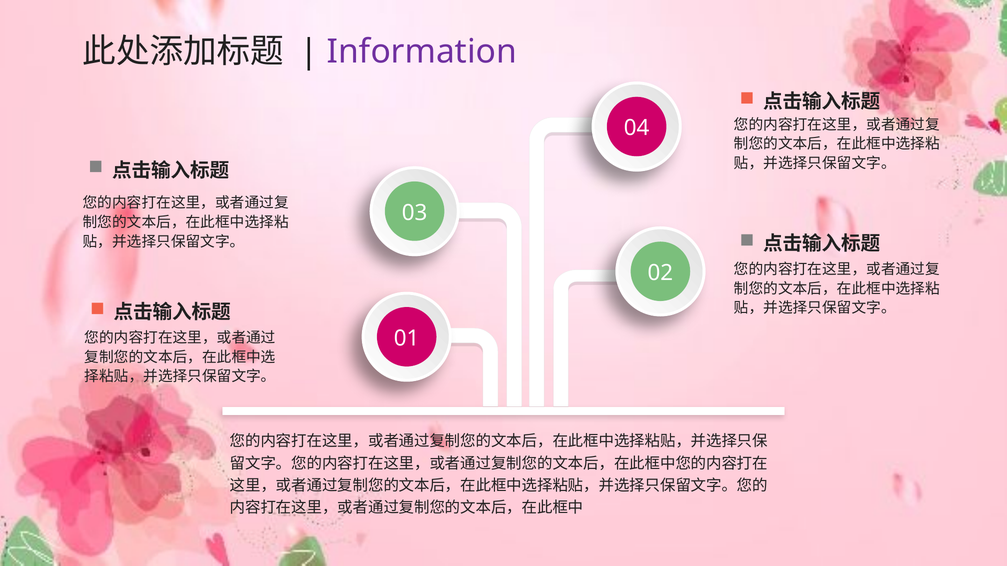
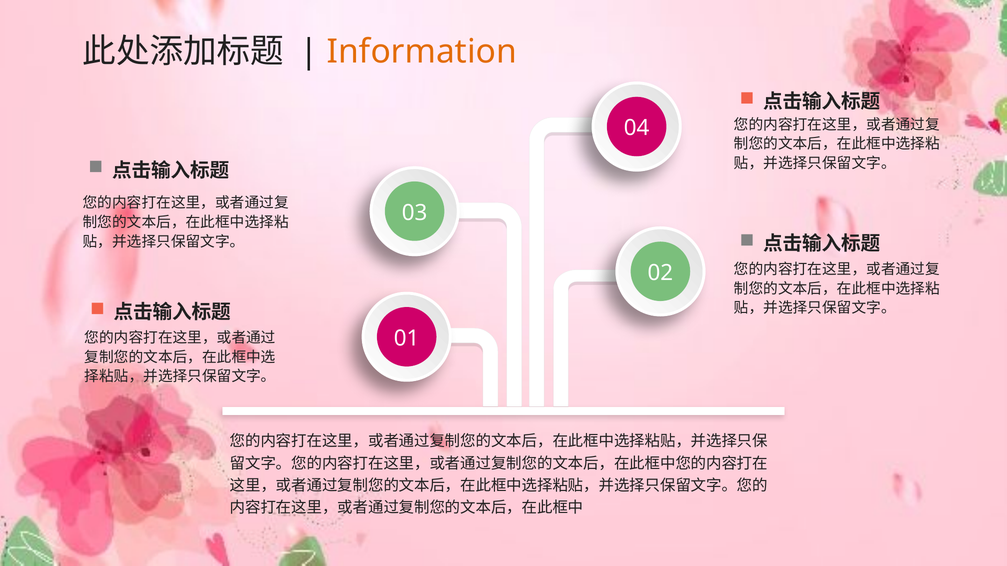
Information colour: purple -> orange (422, 52)
